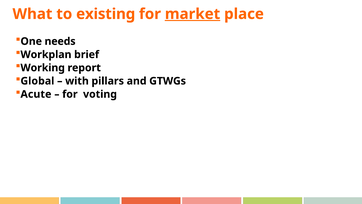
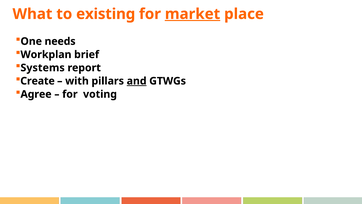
Working: Working -> Systems (43, 68)
Global: Global -> Create (38, 81)
and underline: none -> present (137, 81)
Acute: Acute -> Agree (36, 94)
